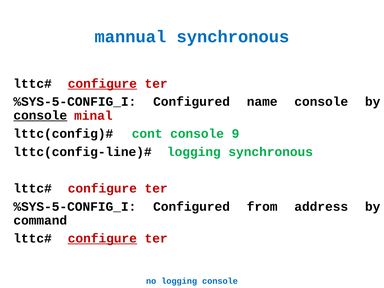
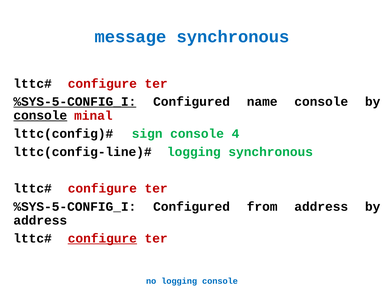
mannual: mannual -> message (130, 37)
configure underline: present -> none (102, 84)
%SYS-5-CONFIG_I underline: none -> present (75, 102)
cont: cont -> sign (147, 134)
9: 9 -> 4 (235, 134)
command: command -> address (40, 220)
